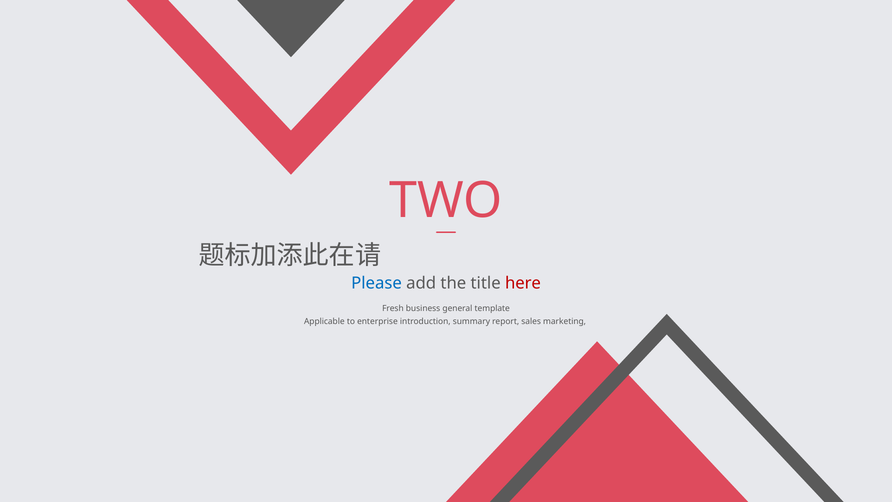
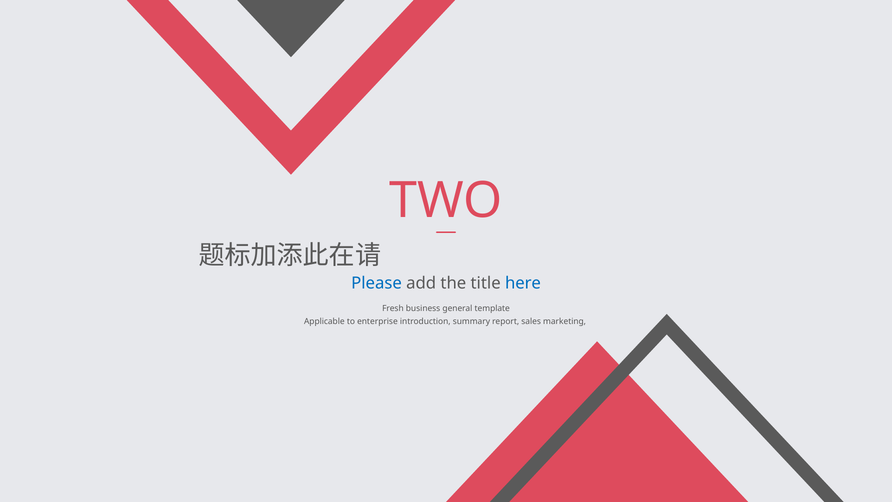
here colour: red -> blue (523, 283)
